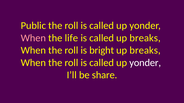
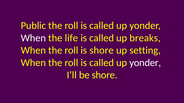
When colour: pink -> white (33, 38)
is bright: bright -> shore (102, 51)
breaks: breaks -> setting (145, 51)
be share: share -> shore (105, 75)
